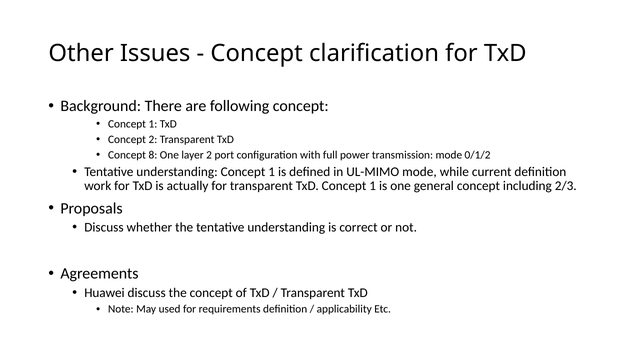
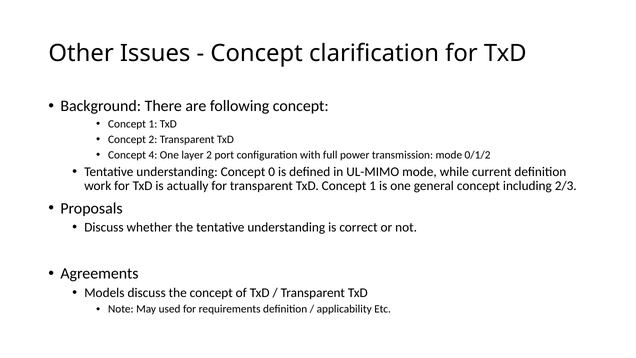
8: 8 -> 4 (153, 155)
understanding Concept 1: 1 -> 0 (272, 172)
Huawei: Huawei -> Models (104, 293)
